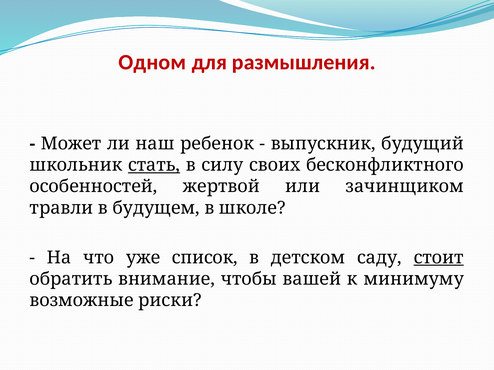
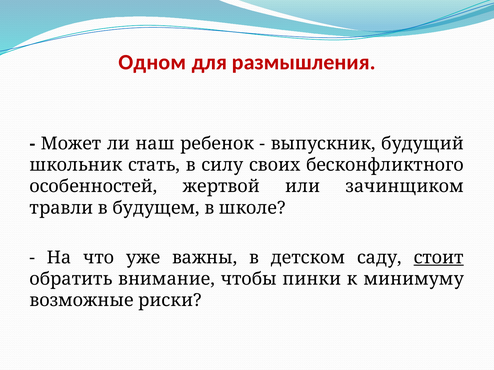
стать underline: present -> none (154, 165)
список: список -> важны (205, 258)
вашей: вашей -> пинки (312, 279)
